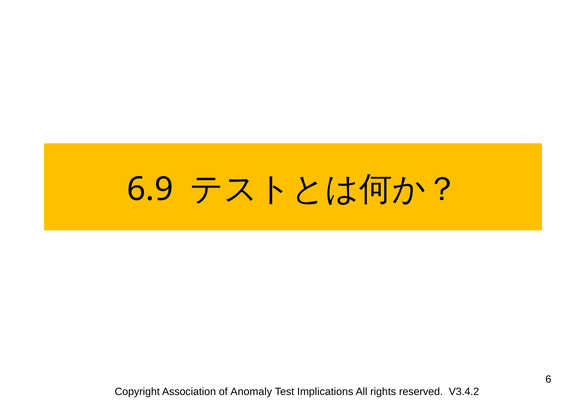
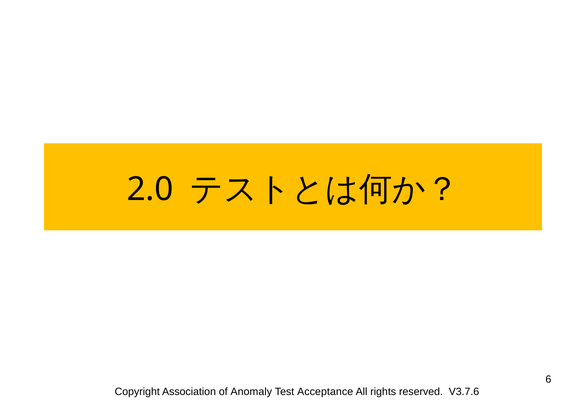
6.9: 6.9 -> 2.0 (150, 189)
Implications: Implications -> Acceptance (325, 392)
V3.4.2: V3.4.2 -> V3.7.6 (464, 392)
